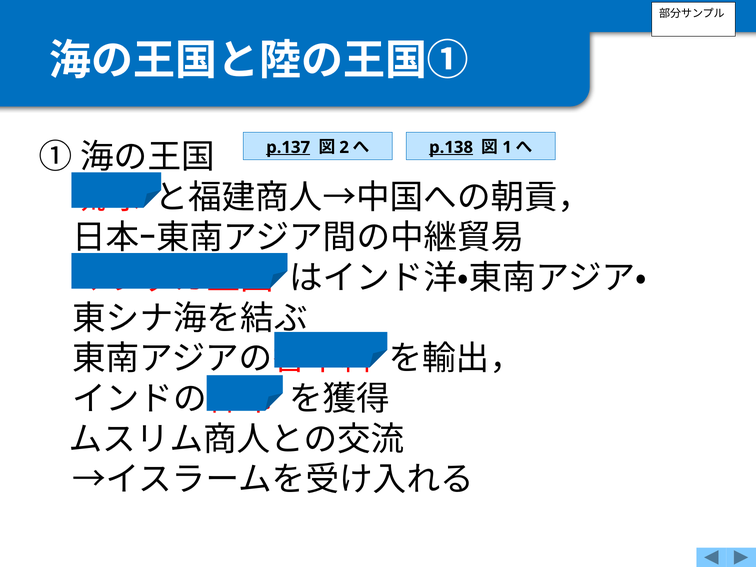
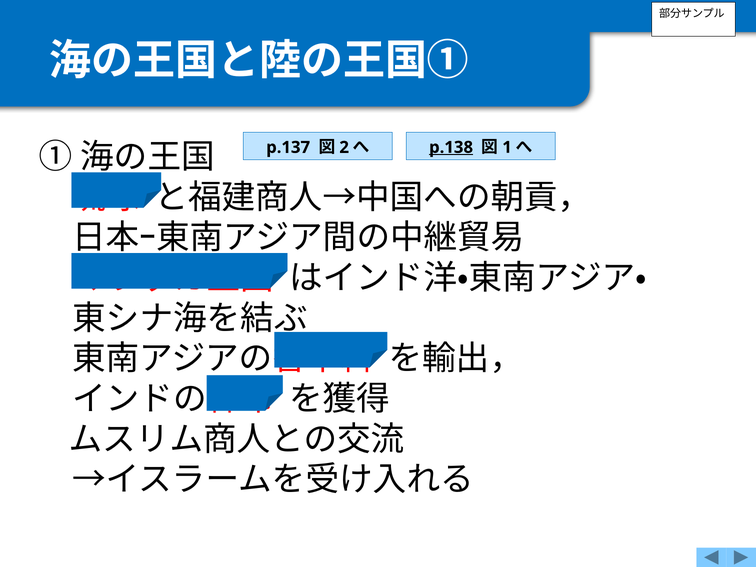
p.137 underline: present -> none (288, 147)
